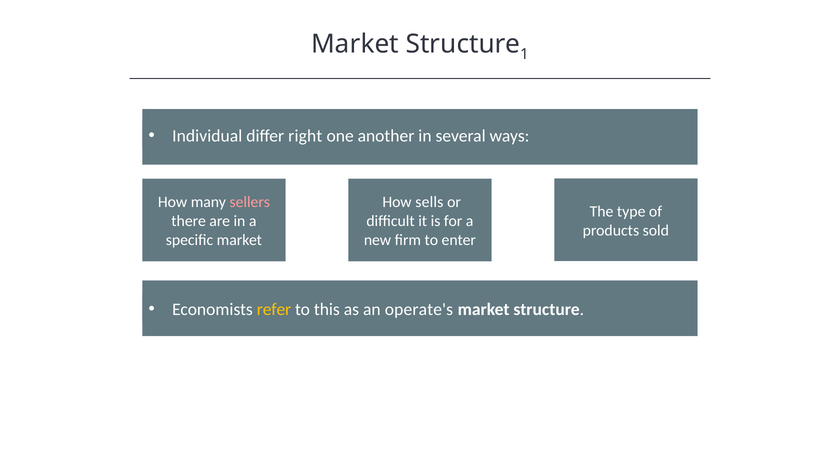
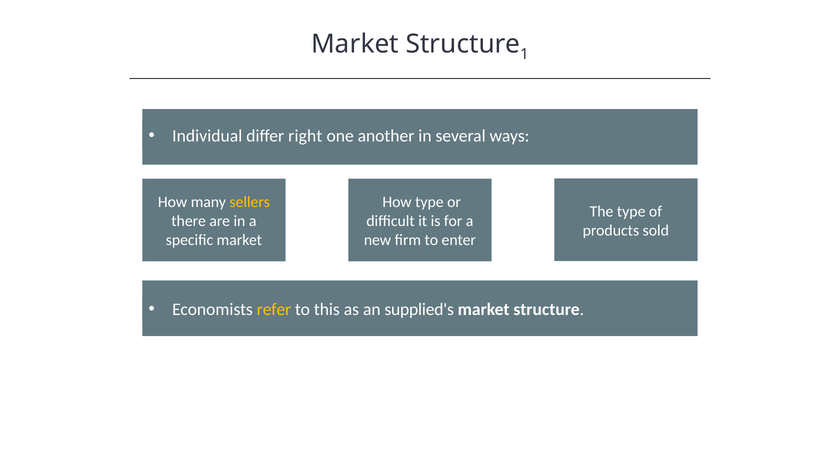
sellers colour: pink -> yellow (250, 202)
How sells: sells -> type (429, 202)
operate's: operate's -> supplied's (419, 309)
